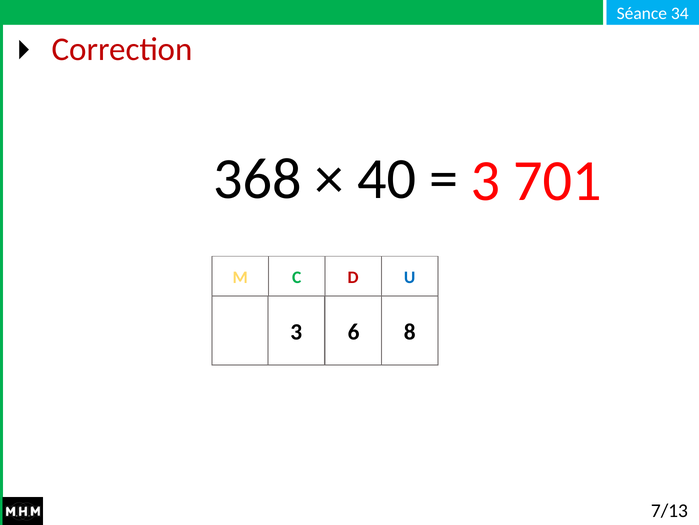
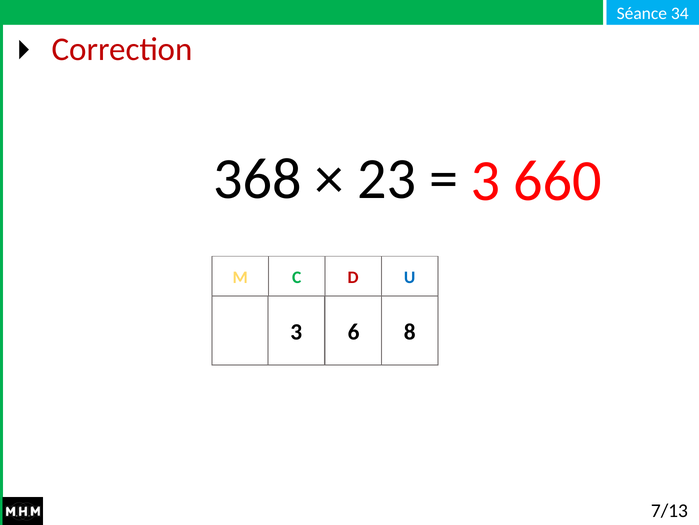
40: 40 -> 23 (387, 179)
701: 701 -> 660 (558, 181)
